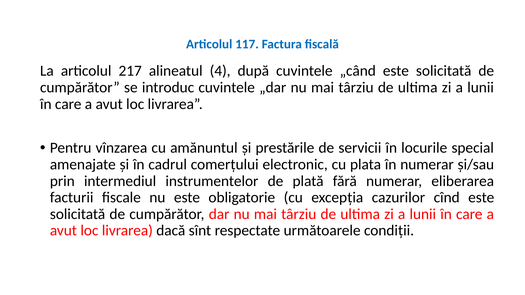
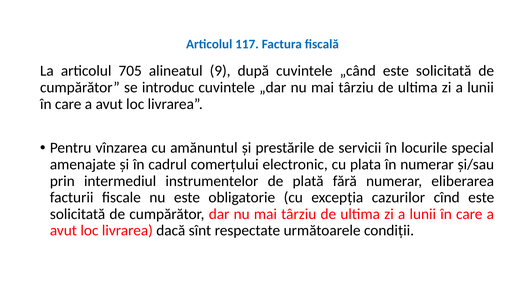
217: 217 -> 705 (130, 71)
4: 4 -> 9 (220, 71)
